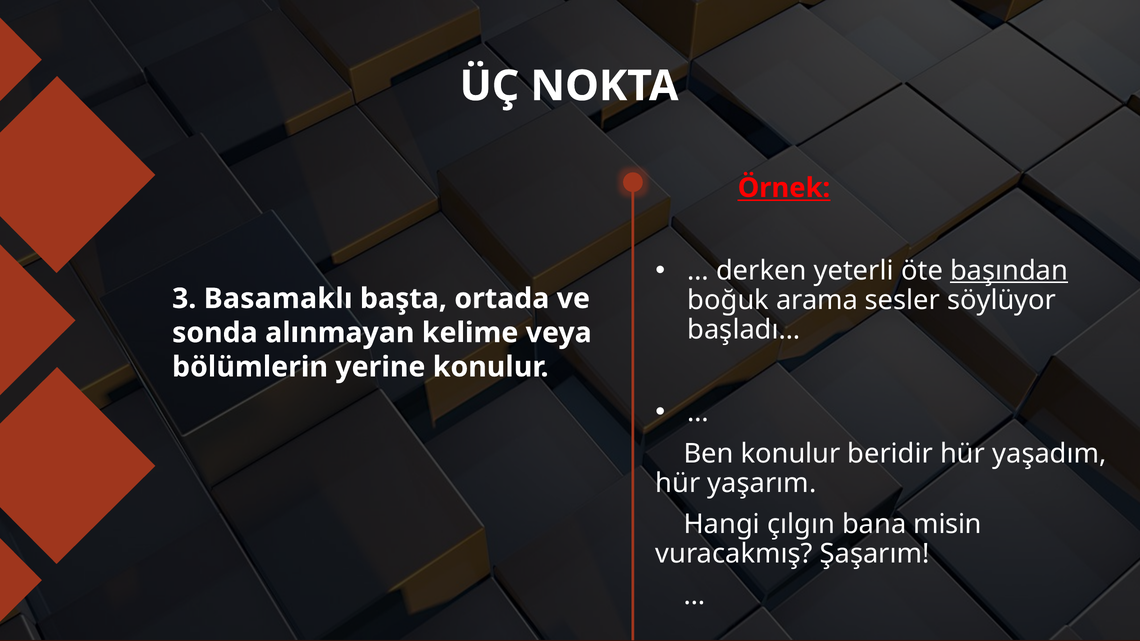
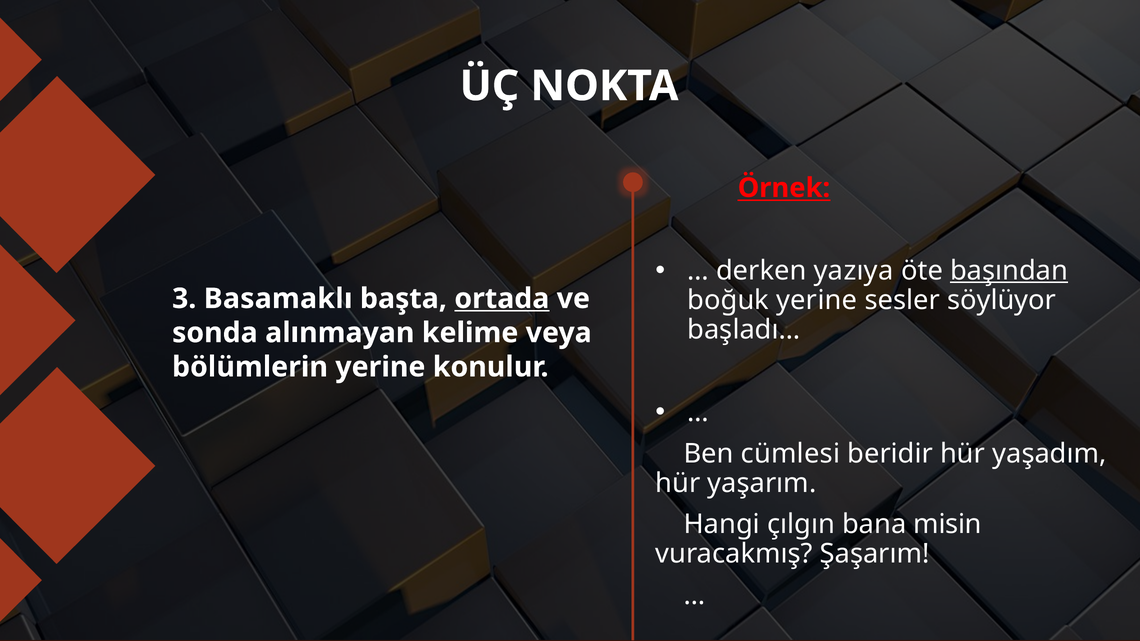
yeterli: yeterli -> yazıya (854, 271)
boğuk arama: arama -> yerine (817, 300)
ortada underline: none -> present (502, 299)
Ben konulur: konulur -> cümlesi (790, 454)
